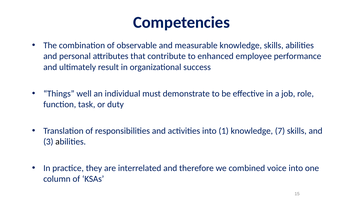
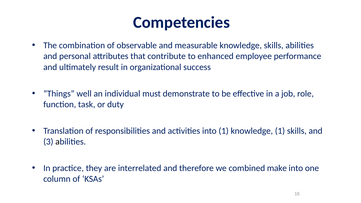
knowledge 7: 7 -> 1 (280, 131)
voice: voice -> make (277, 168)
